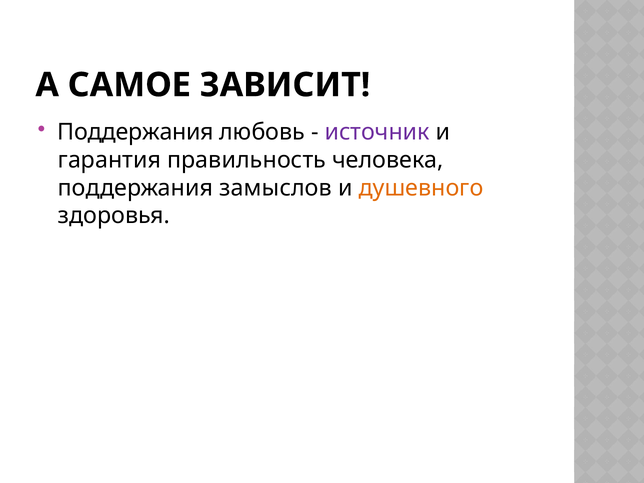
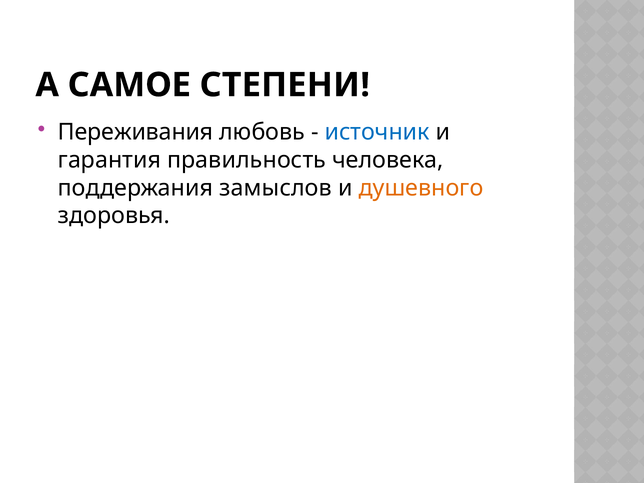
ЗАВИСИТ: ЗАВИСИТ -> СТЕПЕНИ (285, 85)
Поддержания: Поддержания -> Переживания (136, 132)
источник colour: purple -> blue (377, 132)
